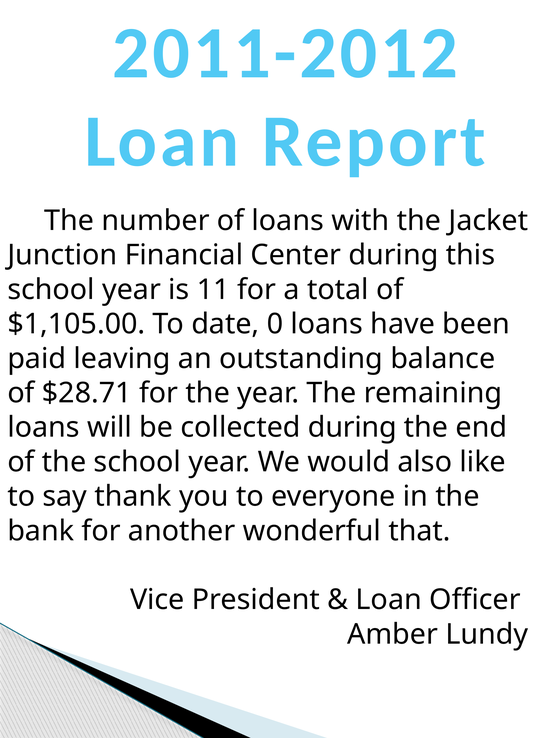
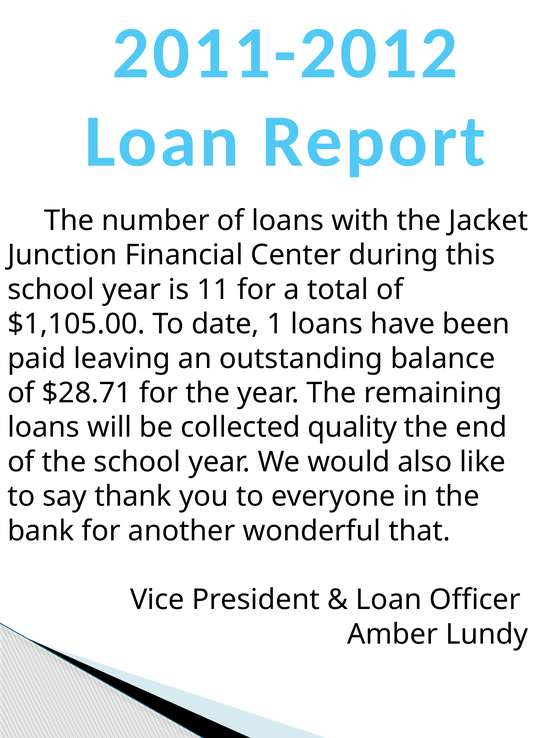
0: 0 -> 1 (275, 324)
collected during: during -> quality (352, 428)
